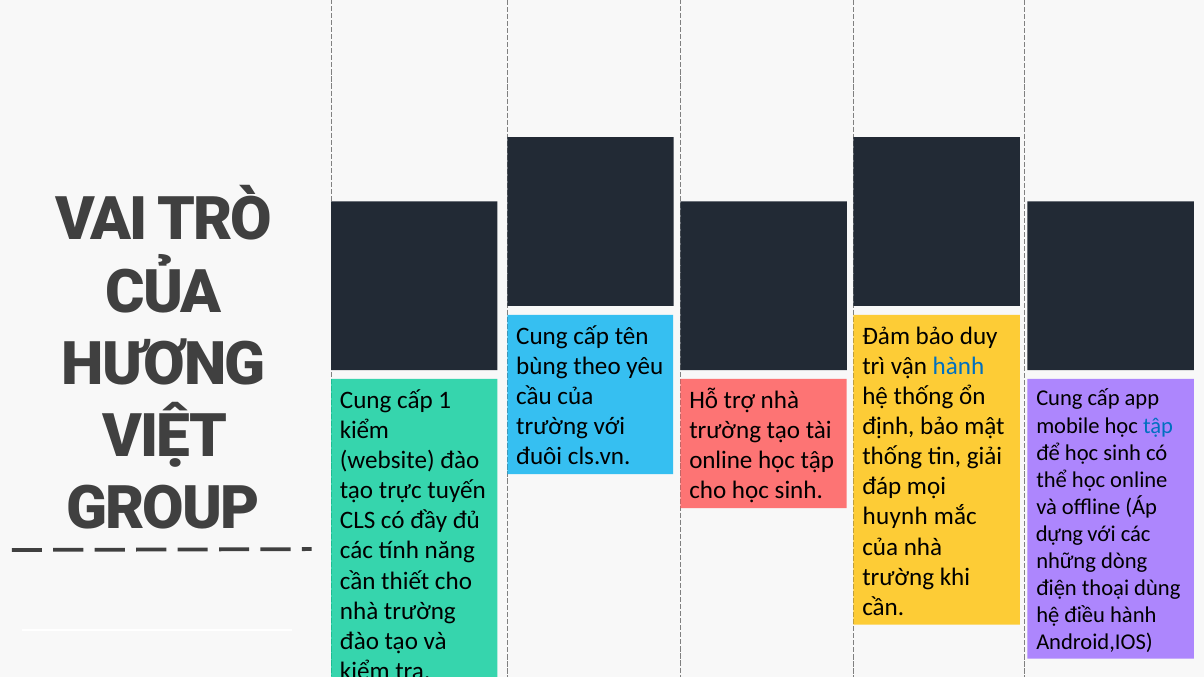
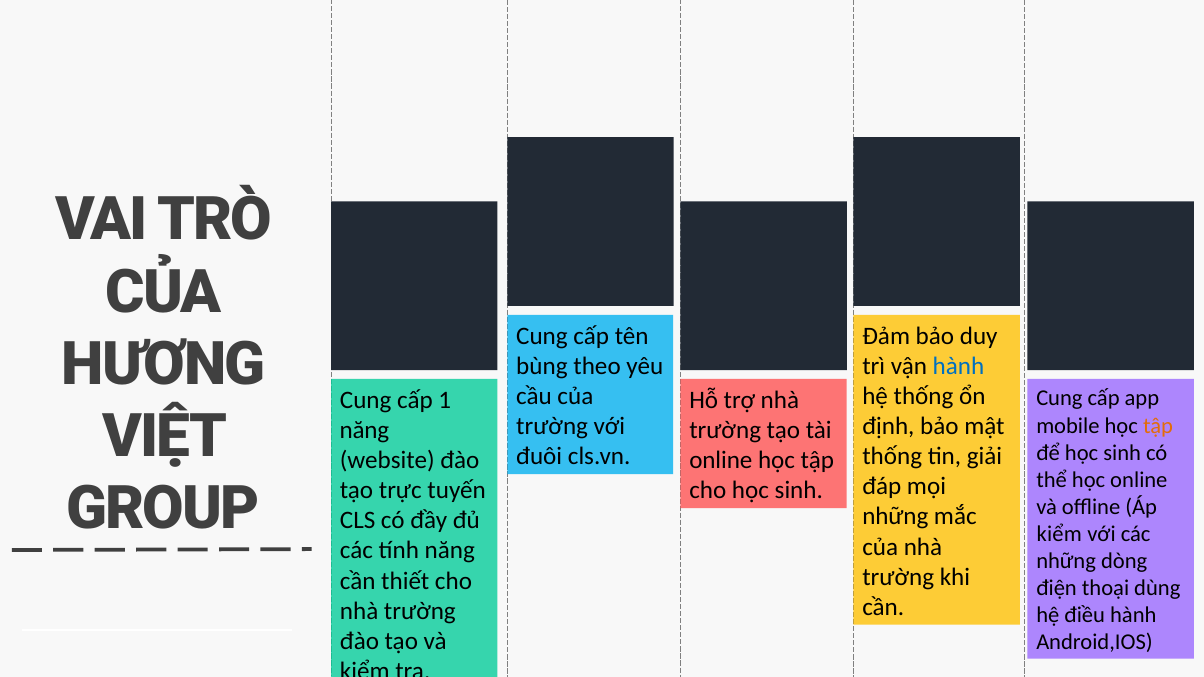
tập colour: blue -> orange (1158, 426)
kiểm: kiểm -> năng (364, 430)
huynh: huynh -> những (895, 517)
dựng: dựng -> kiểm (1059, 534)
